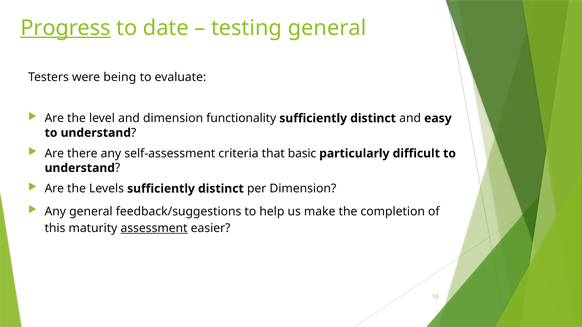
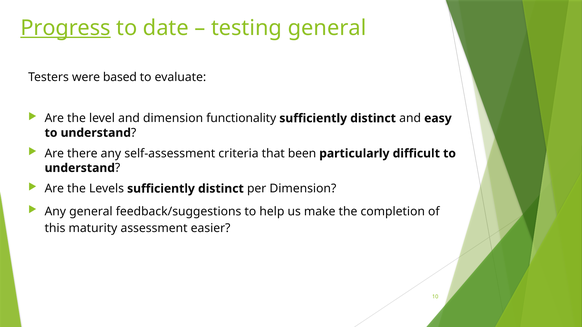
being: being -> based (120, 77)
basic: basic -> been (302, 154)
assessment underline: present -> none (154, 228)
